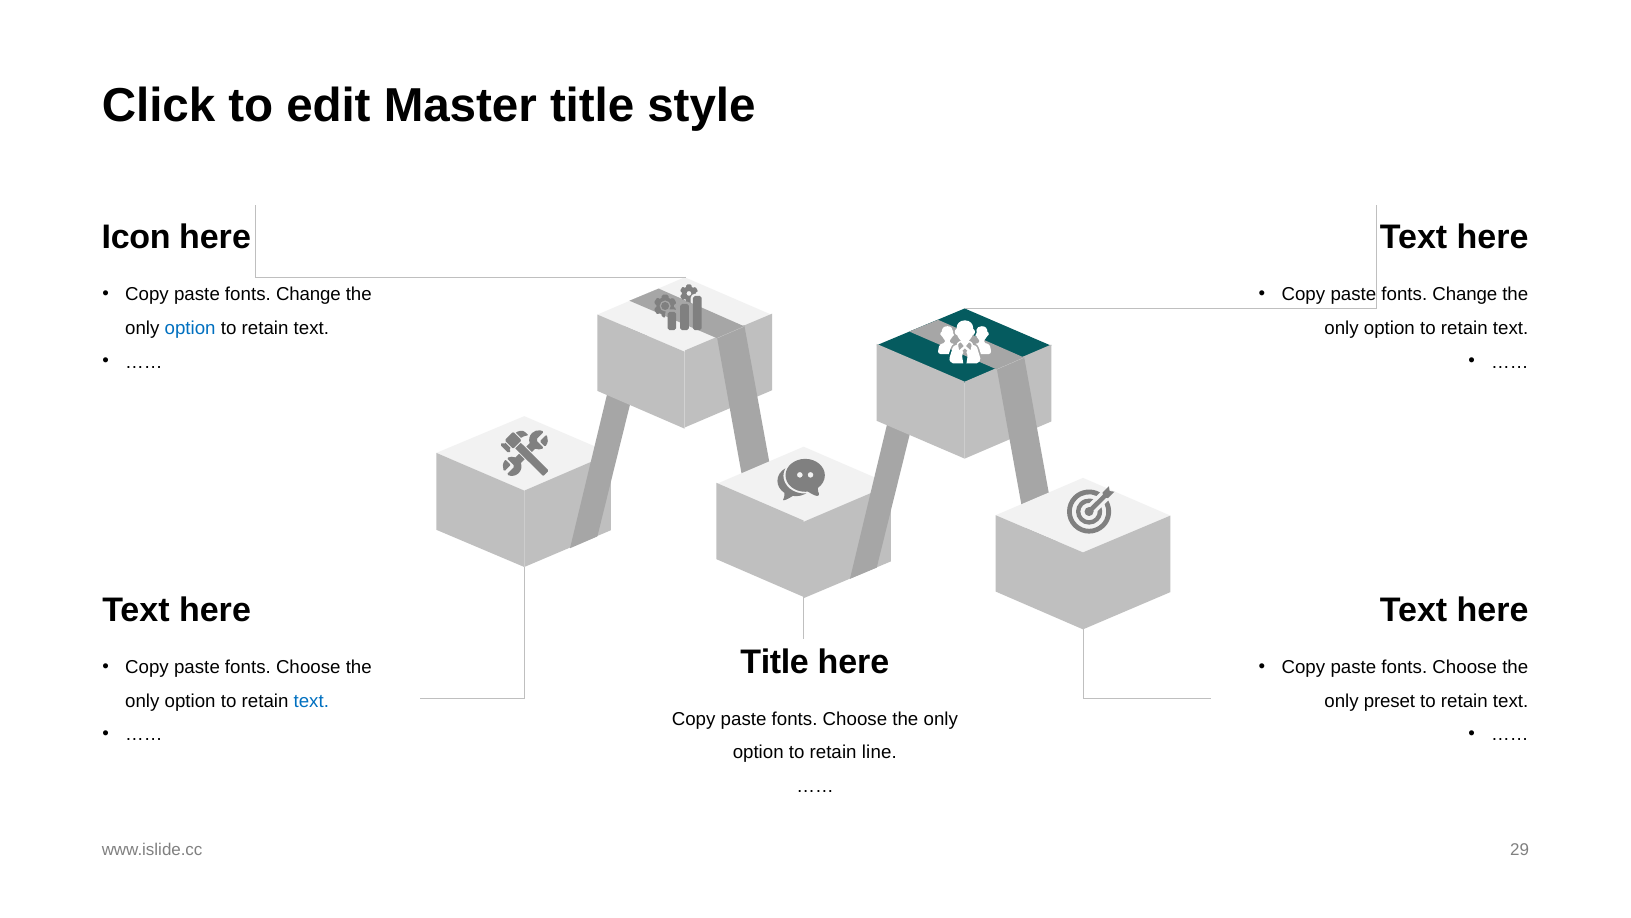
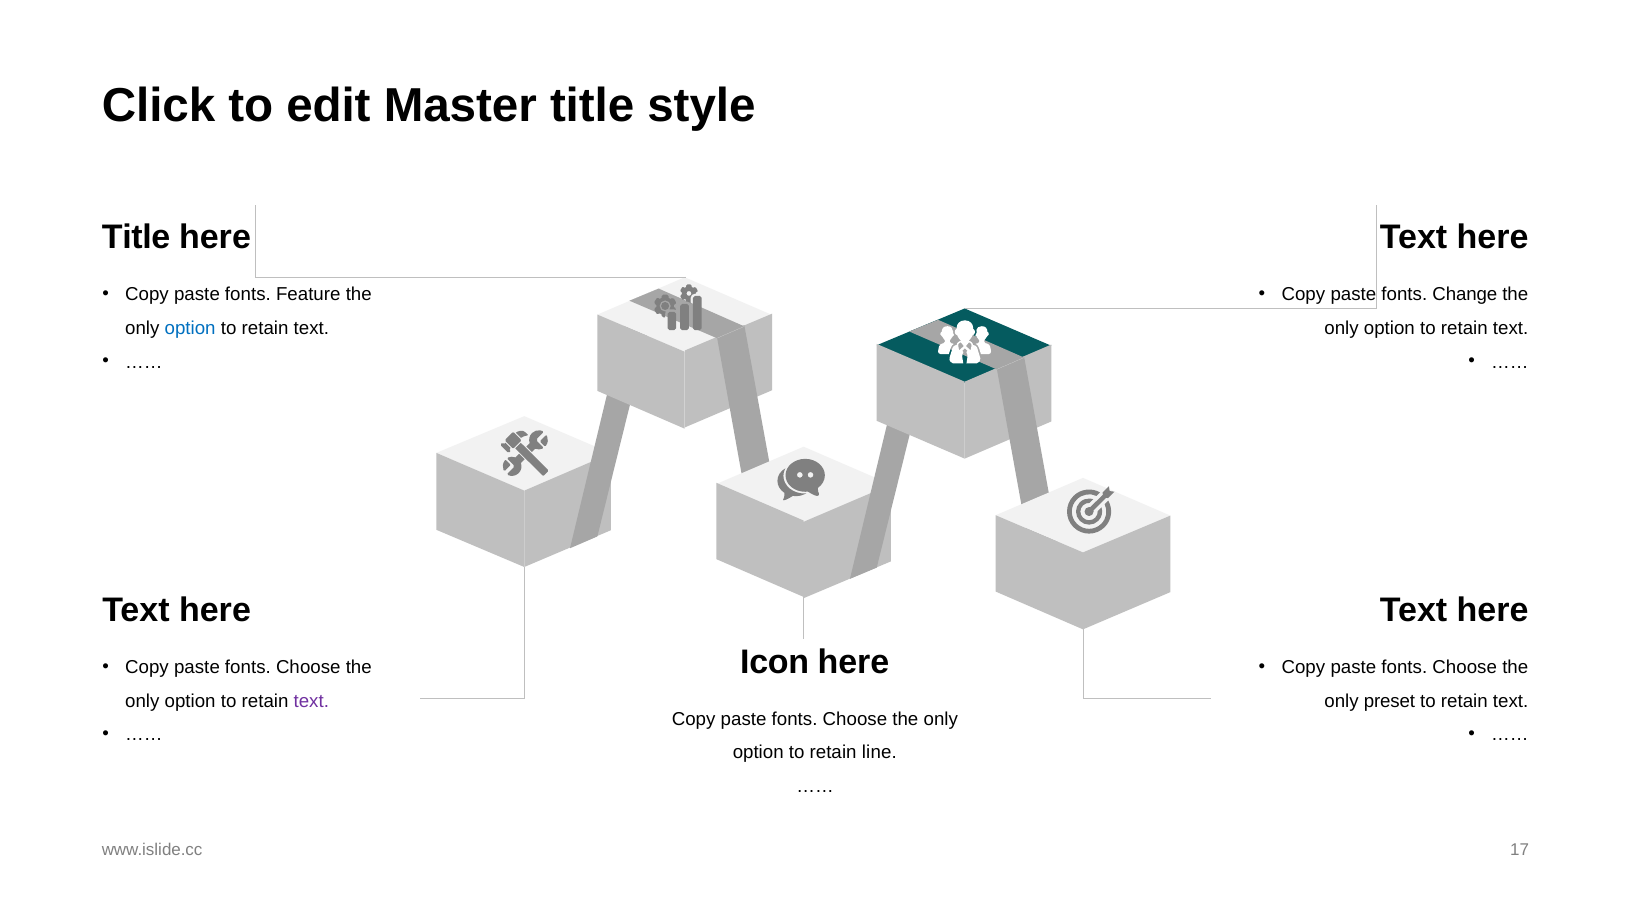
Icon: Icon -> Title (136, 237)
Change: Change -> Feature (308, 294)
Title: Title -> Icon (775, 661)
text colour: blue -> purple (311, 701)
29: 29 -> 17 (1520, 850)
